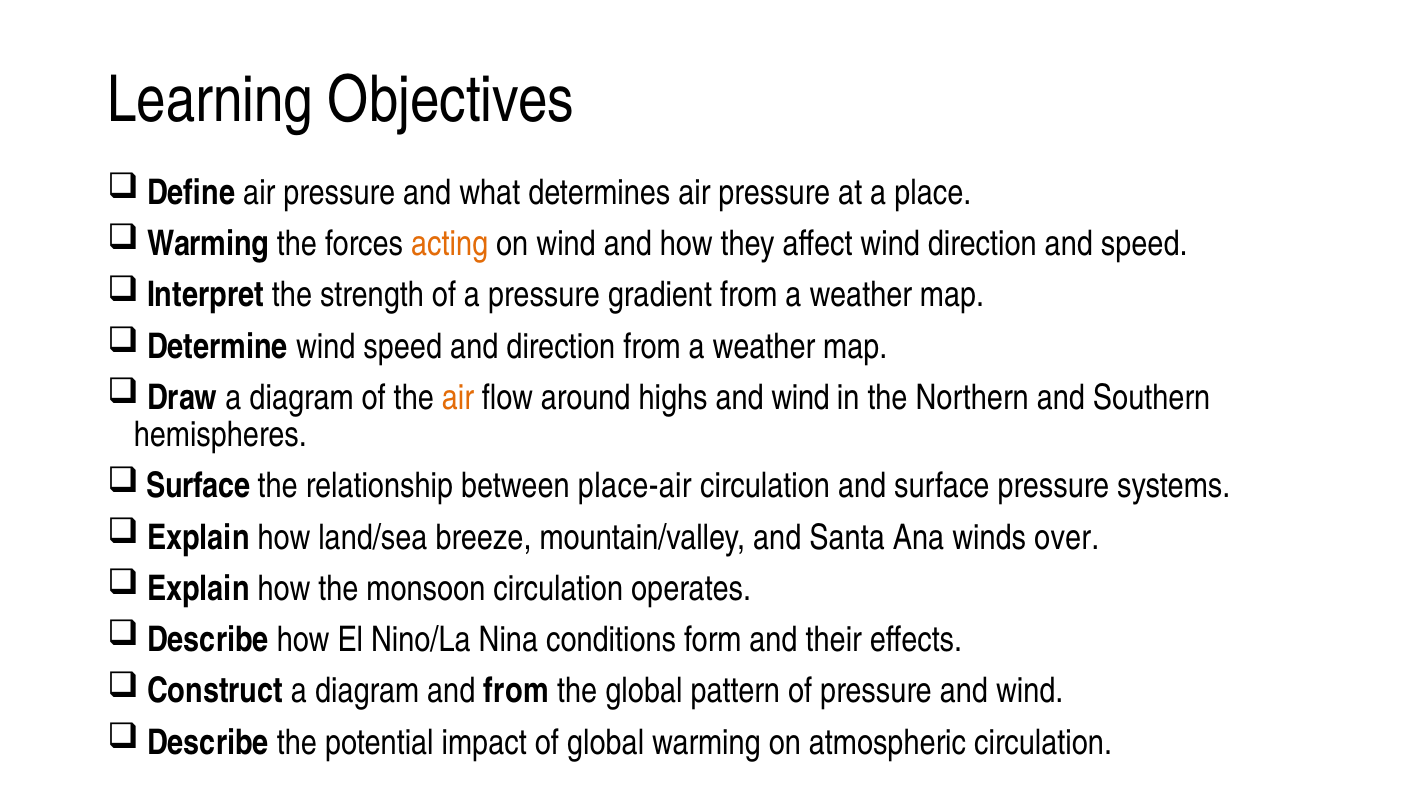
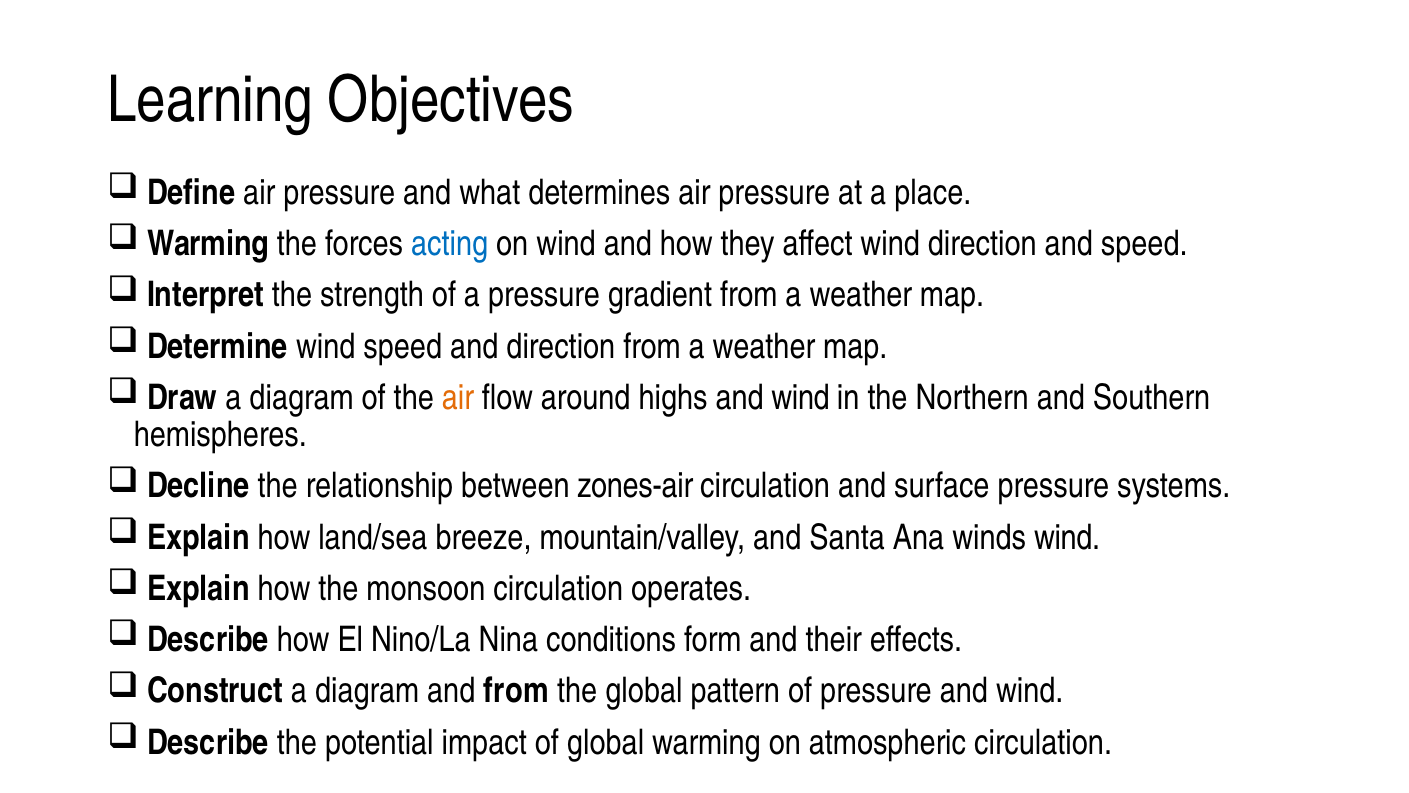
acting colour: orange -> blue (450, 244)
Surface: Surface -> Decline (198, 486)
place-air: place-air -> zones-air (635, 486)
winds over: over -> wind (1067, 537)
